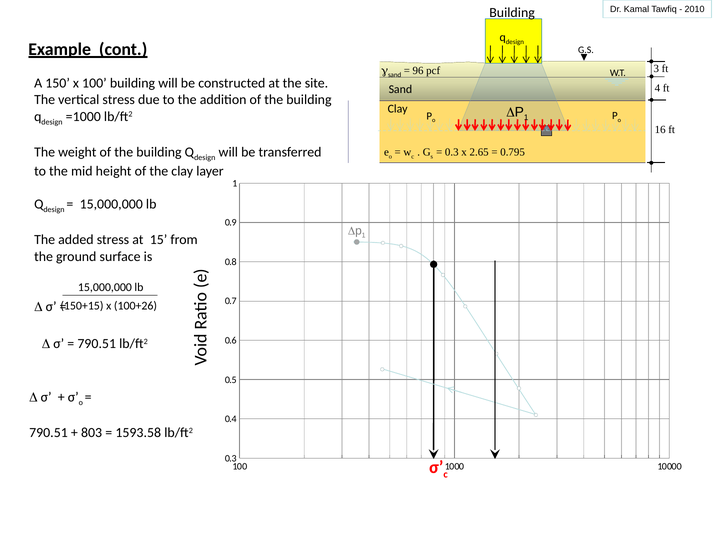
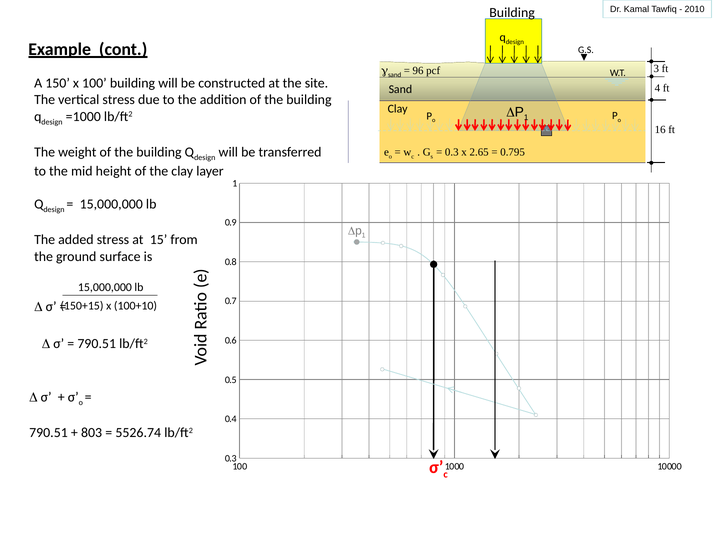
100+26: 100+26 -> 100+10 (136, 306)
1593.58: 1593.58 -> 5526.74 (138, 433)
